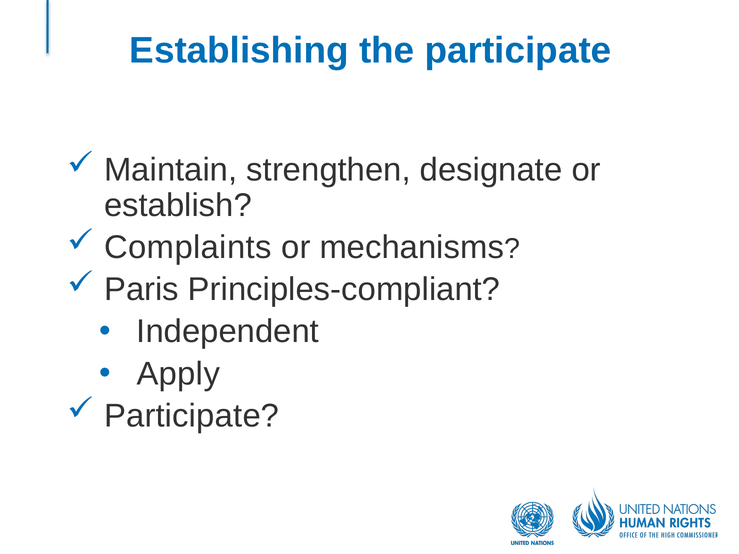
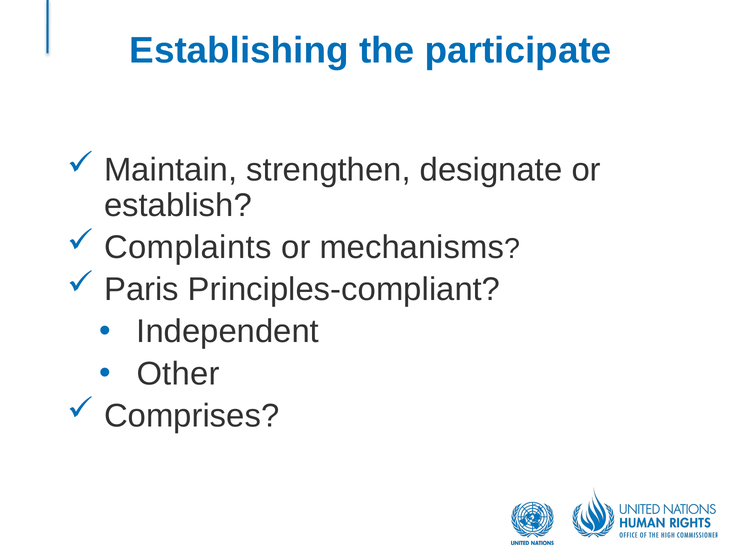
Apply: Apply -> Other (178, 374)
Participate: Participate -> Comprises (192, 416)
